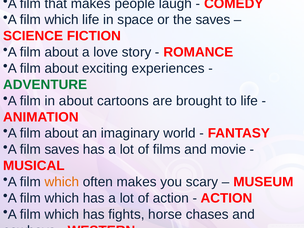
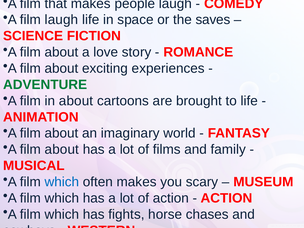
which: which -> laugh (61, 20)
saves: saves -> about (62, 150)
movie: movie -> family (228, 150)
which colour: orange -> blue (62, 182)
